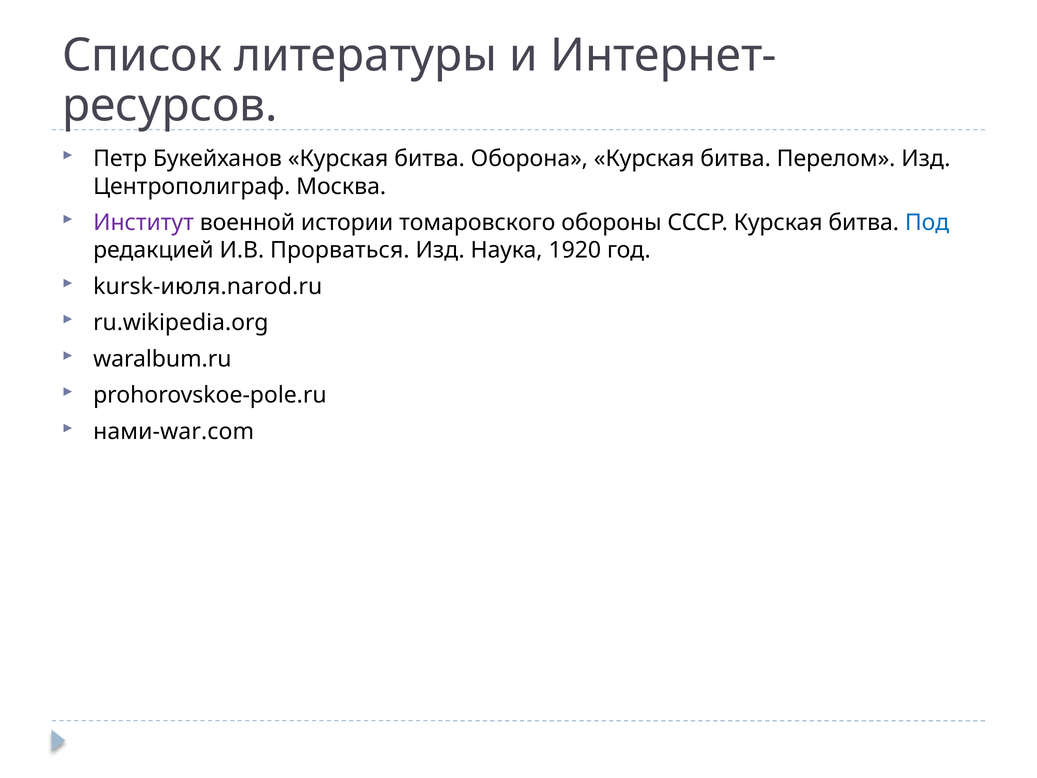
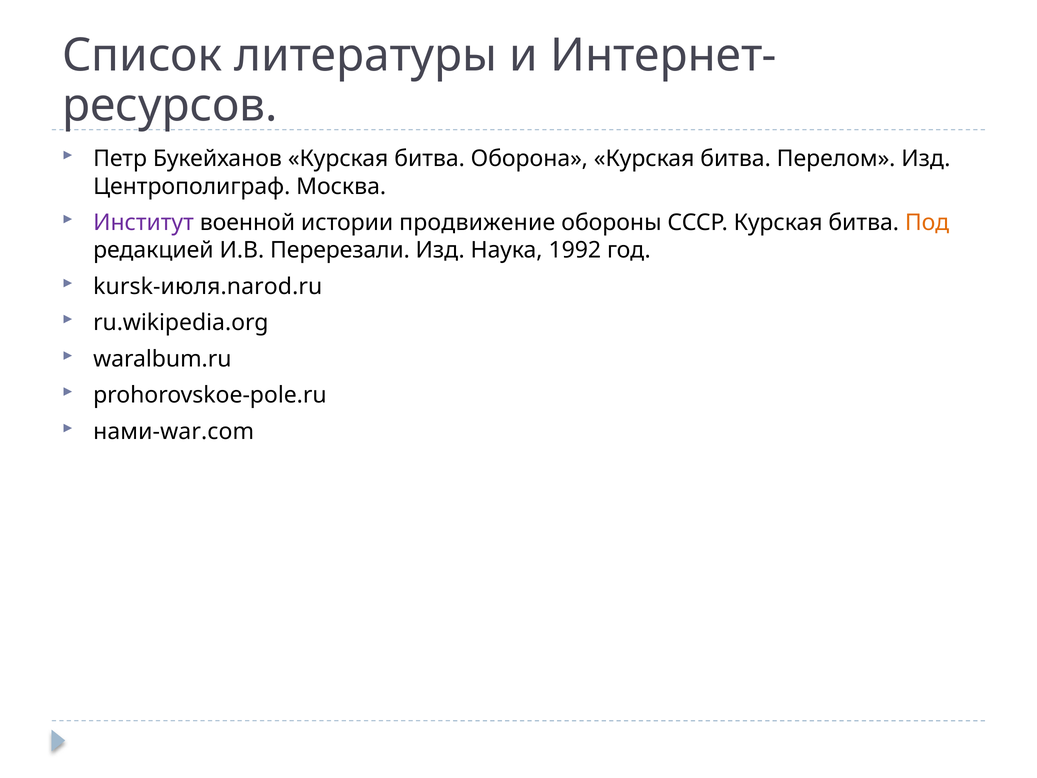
томаровского: томаровского -> продвижение (477, 223)
Под colour: blue -> orange (927, 223)
Прорваться: Прорваться -> Перерезали (340, 250)
1920: 1920 -> 1992 (575, 250)
